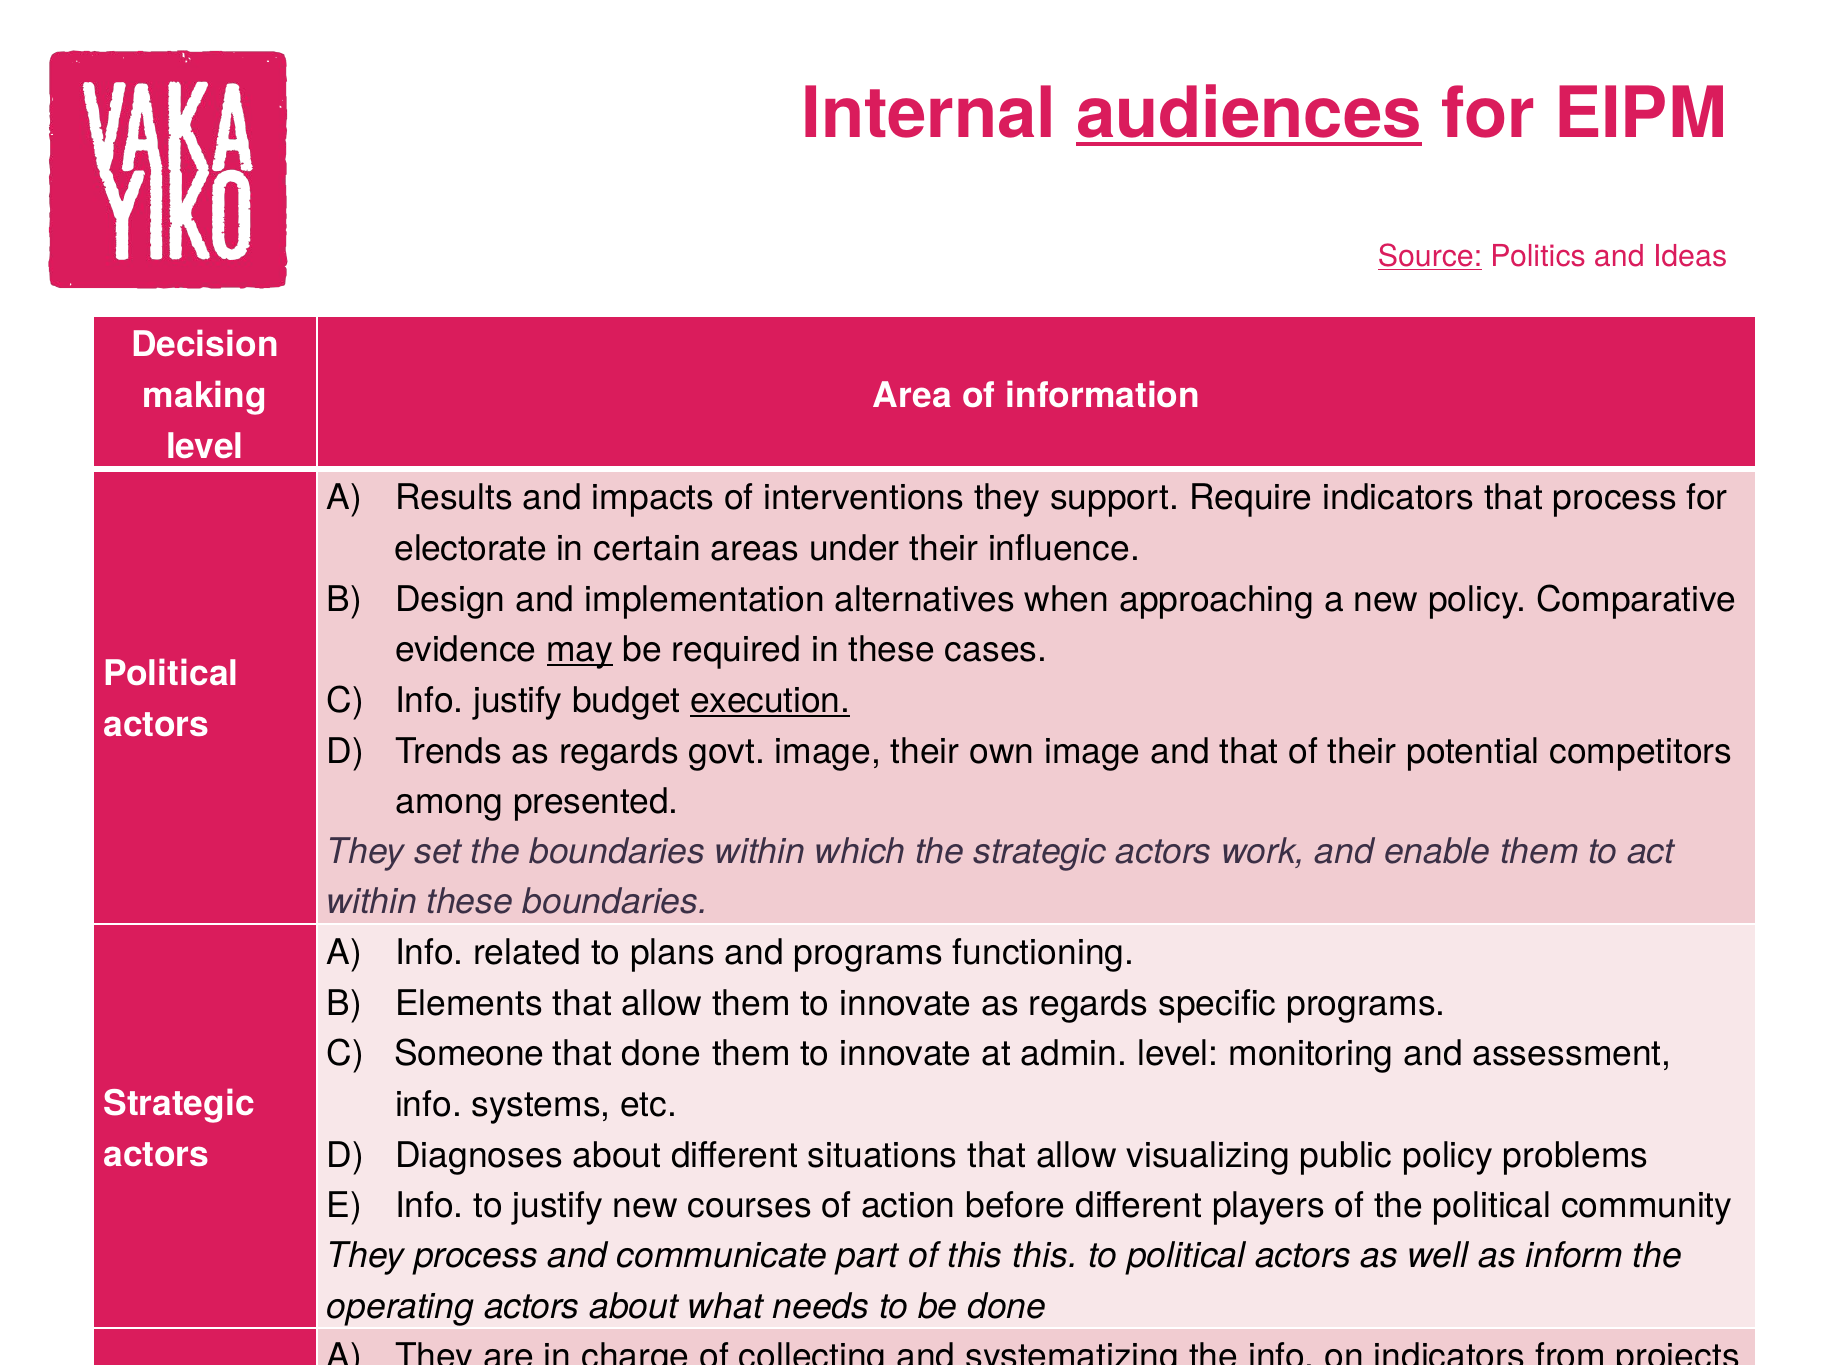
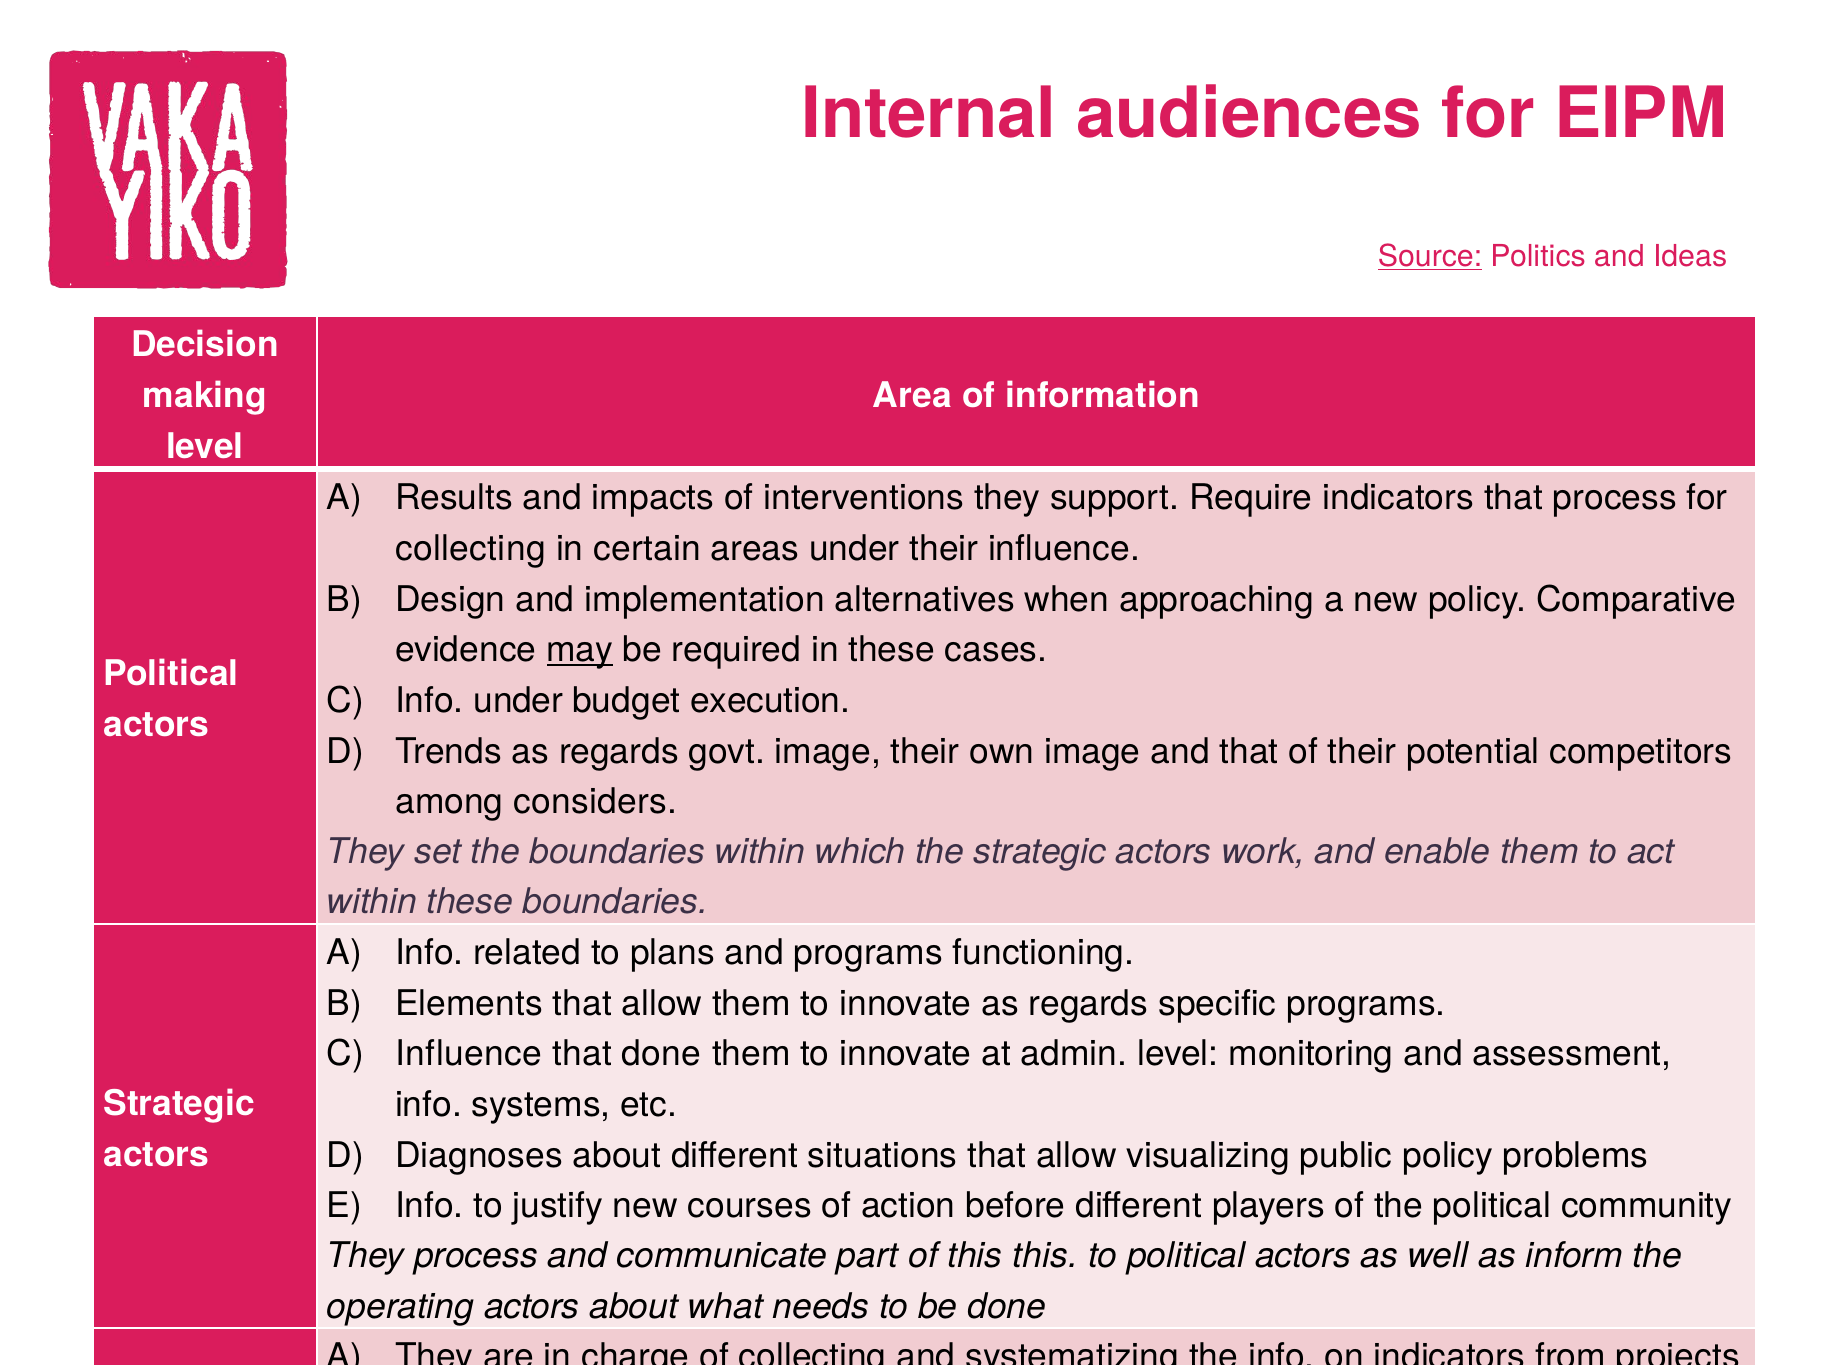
audiences underline: present -> none (1249, 114)
electorate: electorate -> collecting (471, 549)
Info justify: justify -> under (518, 701)
execution underline: present -> none (770, 701)
presented: presented -> considers (596, 802)
Someone: Someone -> Influence (469, 1055)
